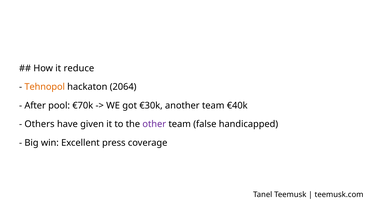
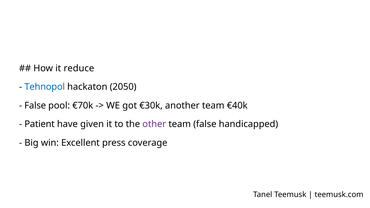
Tehnopol colour: orange -> blue (45, 87)
2064: 2064 -> 2050 (123, 87)
After: After -> False (35, 106)
Others: Others -> Patient (40, 124)
